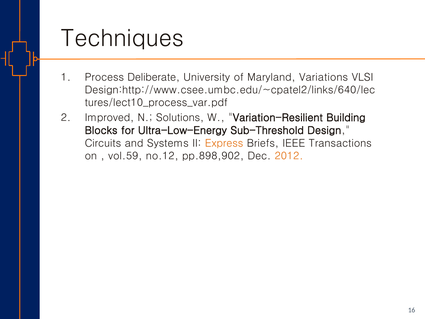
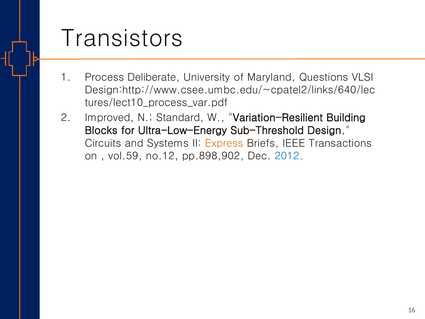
Techniques: Techniques -> Transistors (122, 38)
Variations: Variations -> Questions (324, 77)
Solutions: Solutions -> Standard (180, 118)
2012 colour: orange -> blue (289, 156)
